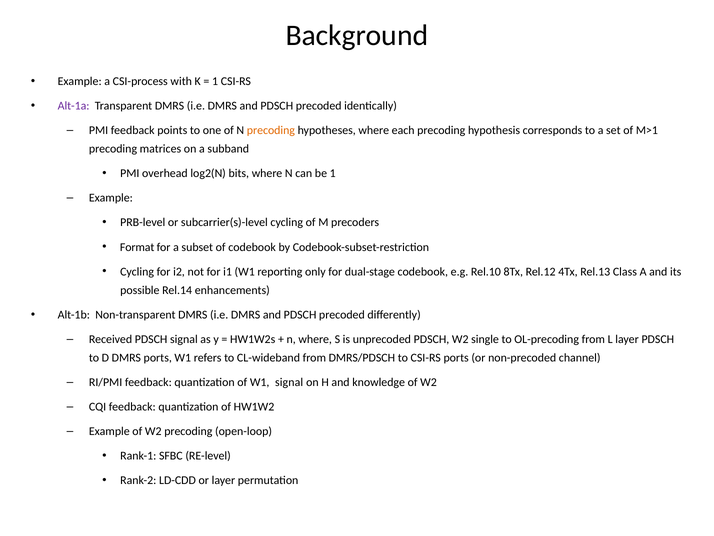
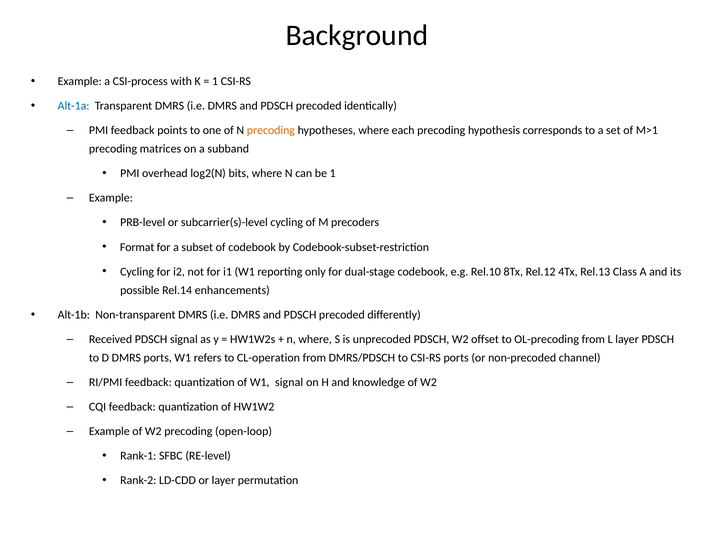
Alt-1a colour: purple -> blue (74, 106)
single: single -> offset (485, 339)
CL-wideband: CL-wideband -> CL-operation (268, 358)
